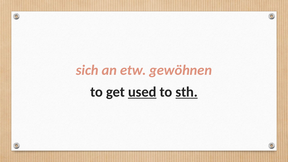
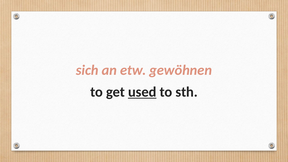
sth underline: present -> none (187, 92)
